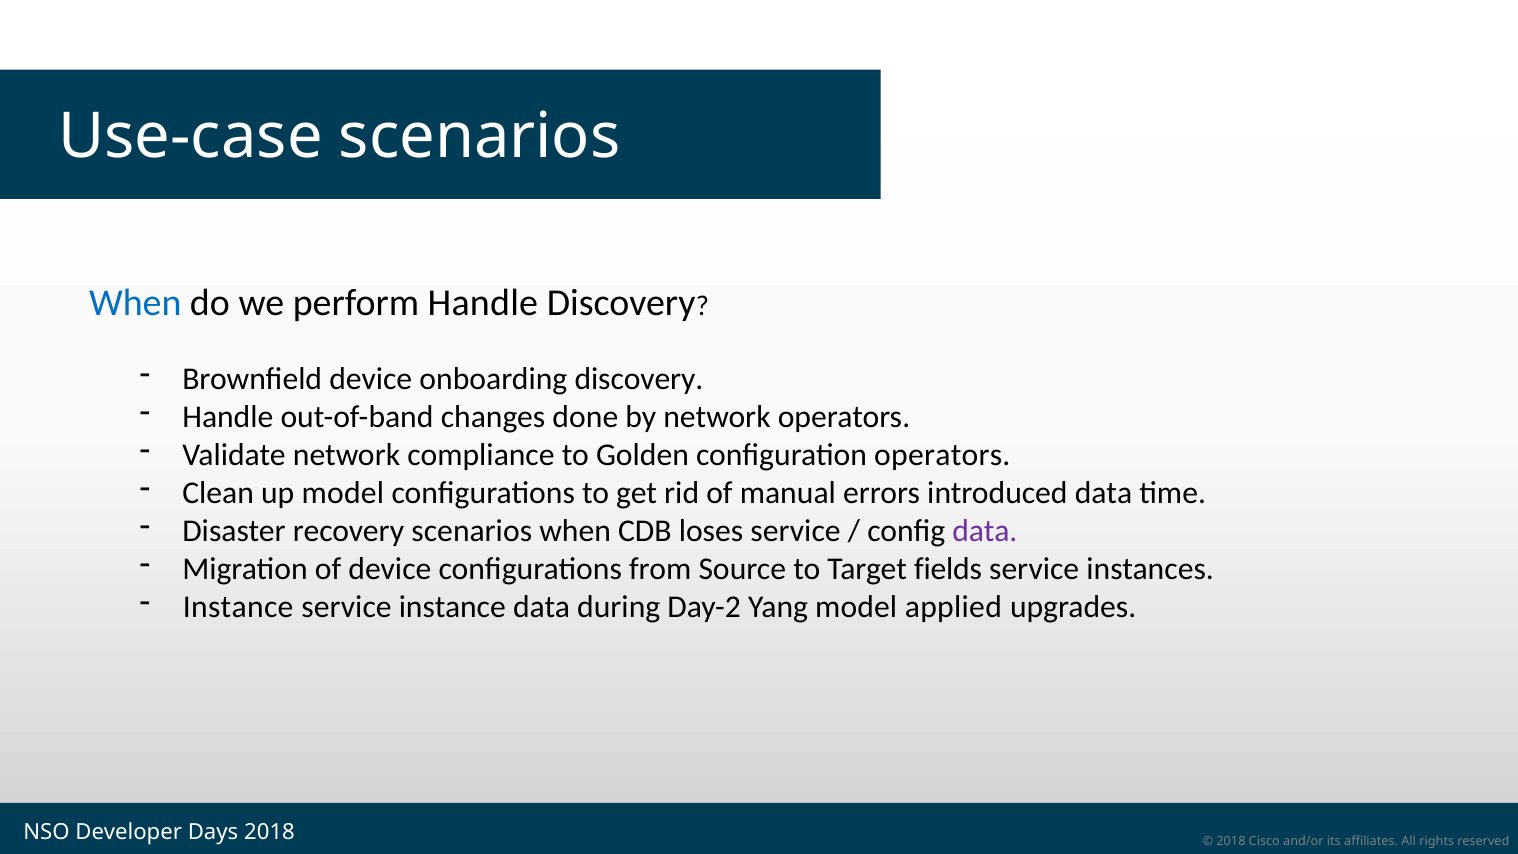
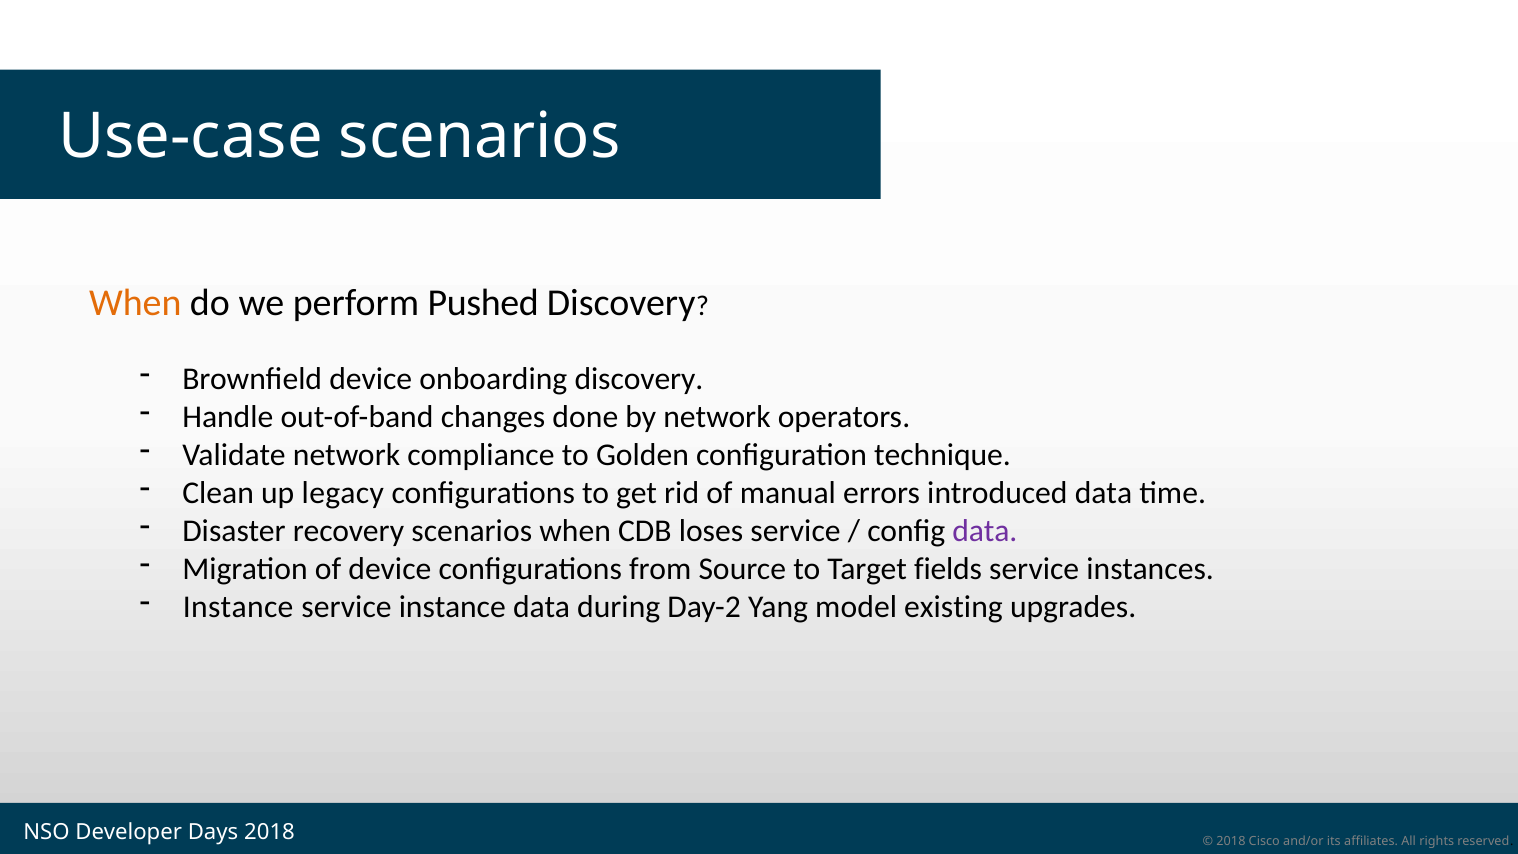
When colour: blue -> orange (135, 303)
perform Handle: Handle -> Pushed (483, 303)
configuration operators: operators -> technique (942, 455)
up model: model -> legacy (343, 493)
applied: applied -> existing (953, 607)
